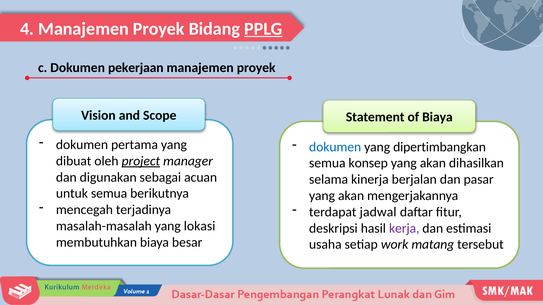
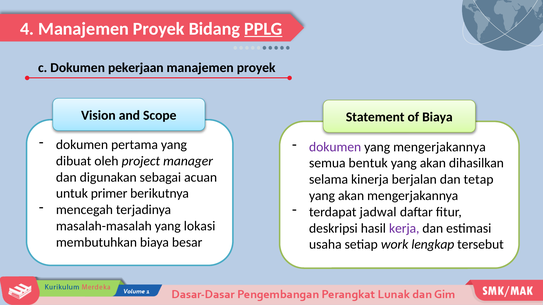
dokumen colour: blue -> purple (335, 147)
yang dipertimbangkan: dipertimbangkan -> mengerjakannya (439, 147)
project underline: present -> none (141, 161)
konsep: konsep -> bentuk (368, 163)
pasar: pasar -> tetap (479, 180)
untuk semua: semua -> primer (109, 194)
matang: matang -> lengkap (433, 245)
